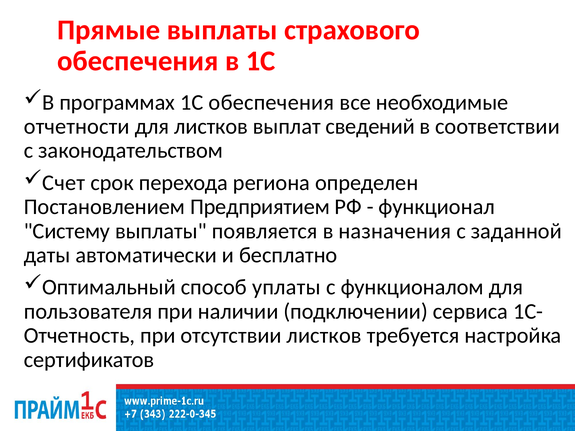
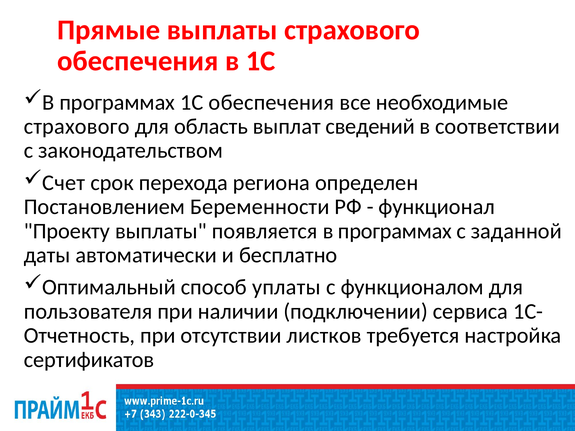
отчетности: отчетности -> страхового (77, 127)
для листков: листков -> область (211, 127)
Предприятием: Предприятием -> Беременности (260, 207)
Систему: Систему -> Проекту (67, 231)
появляется в назначения: назначения -> программах (395, 231)
